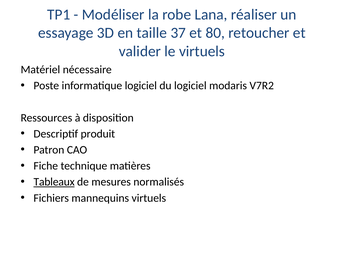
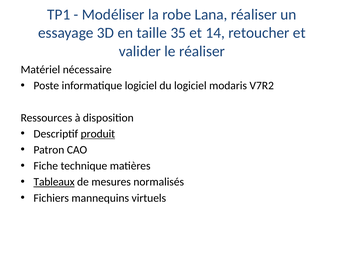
37: 37 -> 35 (178, 33)
80: 80 -> 14 (215, 33)
le virtuels: virtuels -> réaliser (202, 51)
produit underline: none -> present (98, 134)
